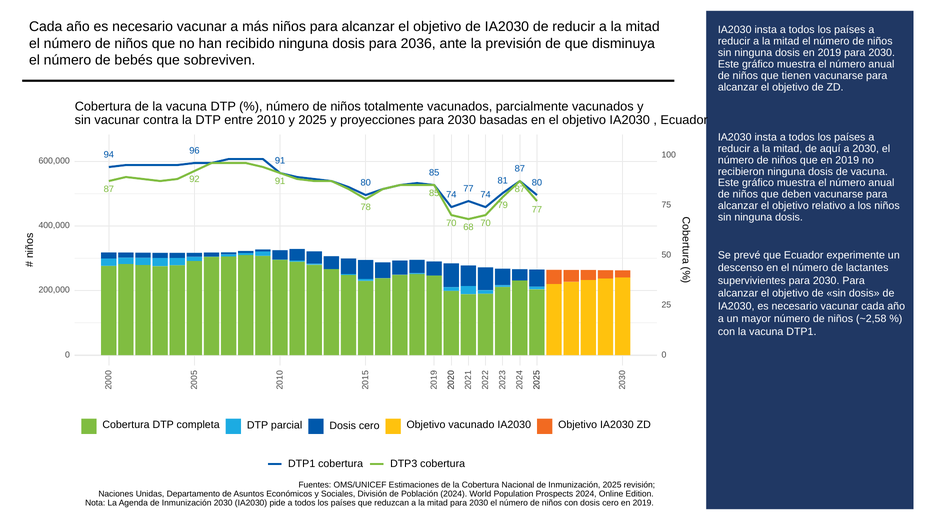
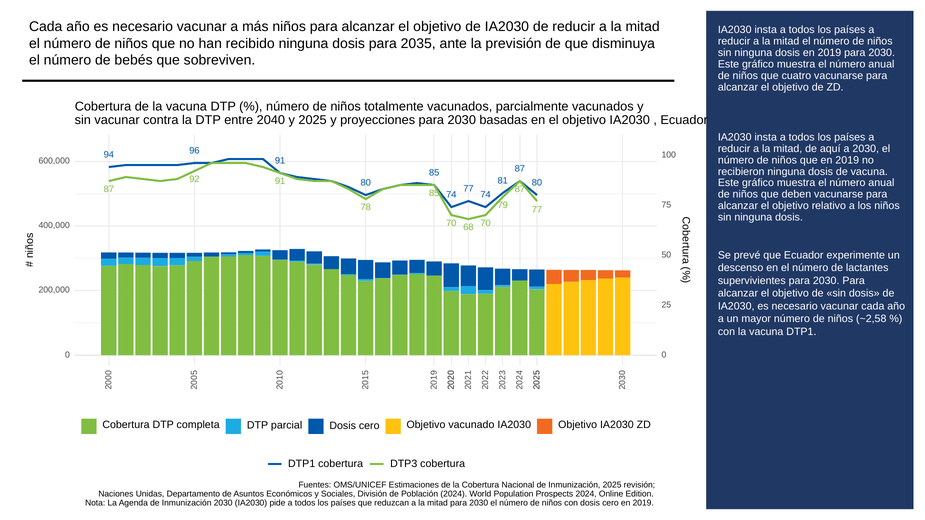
2036: 2036 -> 2035 (418, 43)
tienen: tienen -> cuatro (796, 76)
2010: 2010 -> 2040 (271, 120)
